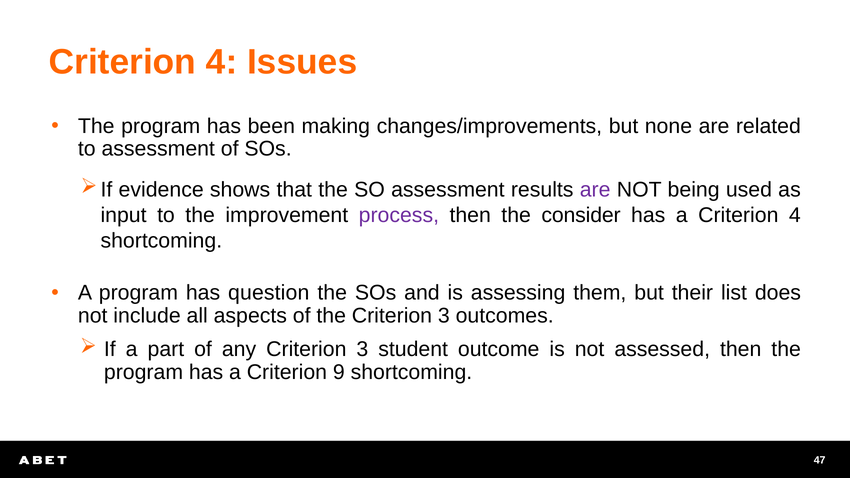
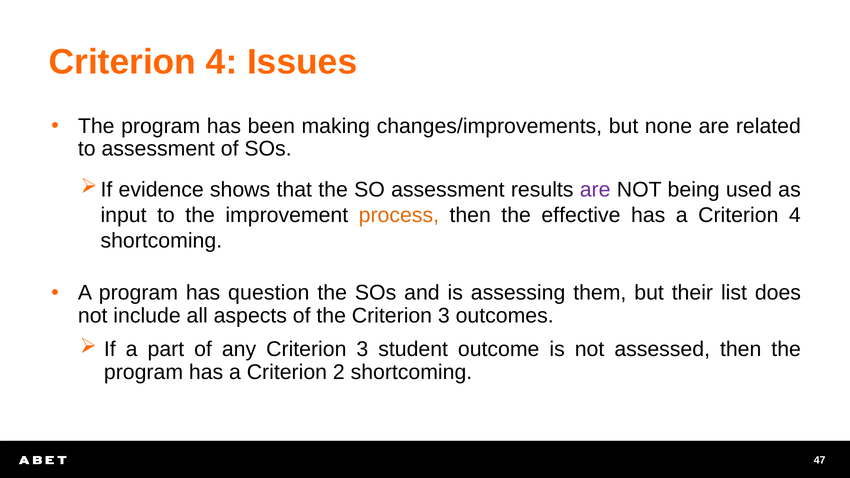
process colour: purple -> orange (399, 215)
consider: consider -> effective (581, 215)
9: 9 -> 2 (339, 372)
